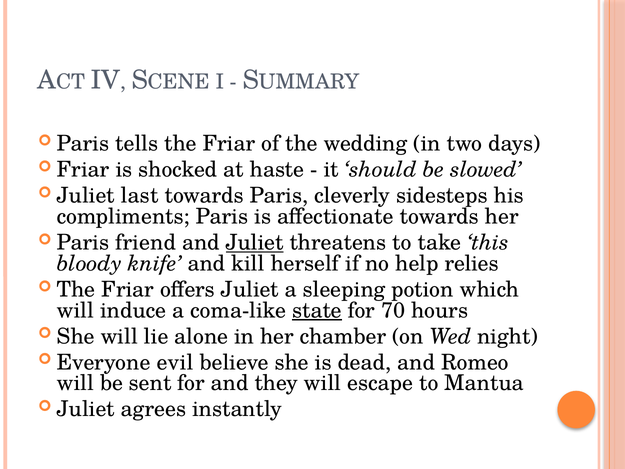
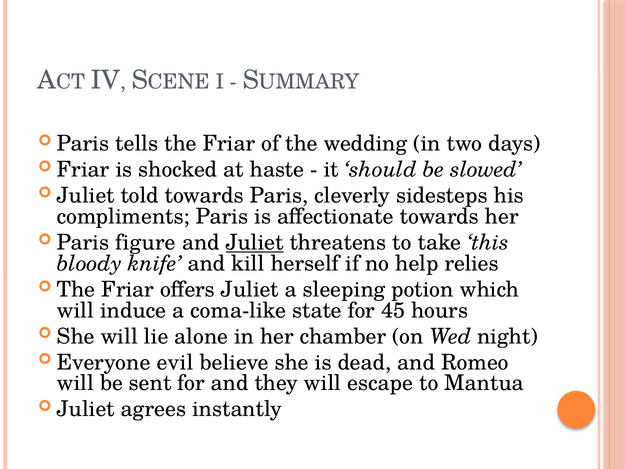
last: last -> told (140, 196)
friend: friend -> figure (146, 243)
state underline: present -> none (317, 310)
70: 70 -> 45 (393, 310)
